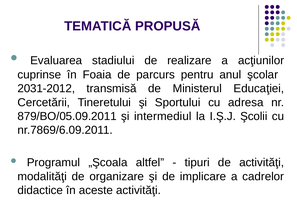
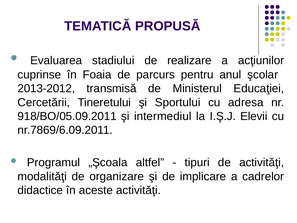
2031-2012: 2031-2012 -> 2013-2012 (46, 88)
879/BO/05.09.2011: 879/BO/05.09.2011 -> 918/BO/05.09.2011 (67, 116)
Şcolii: Şcolii -> Elevii (254, 116)
